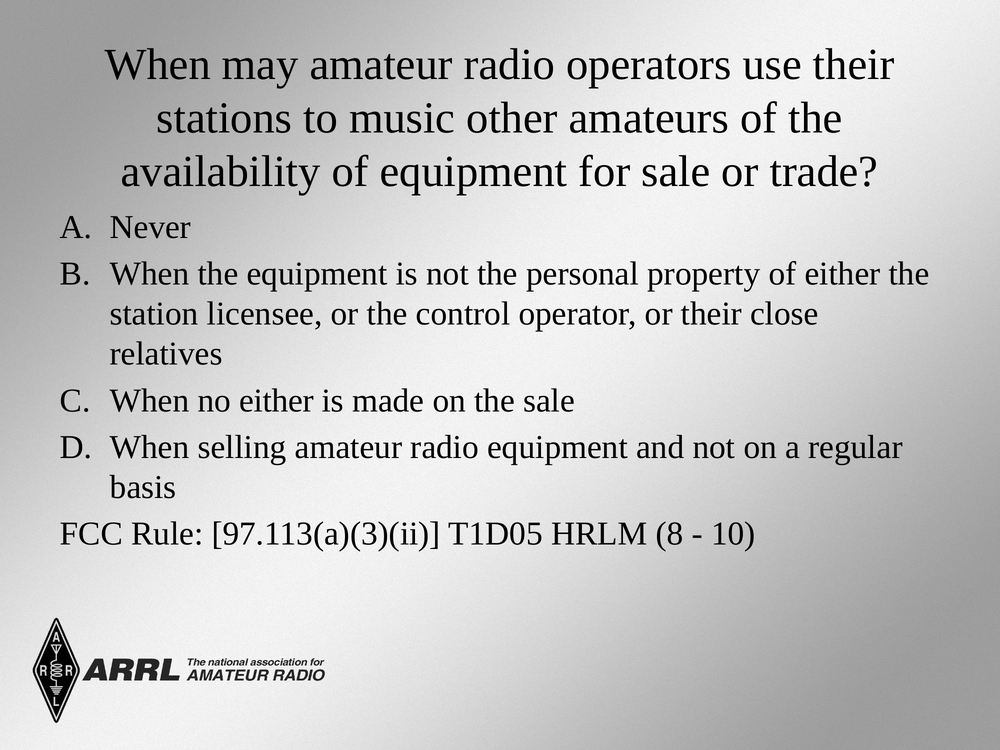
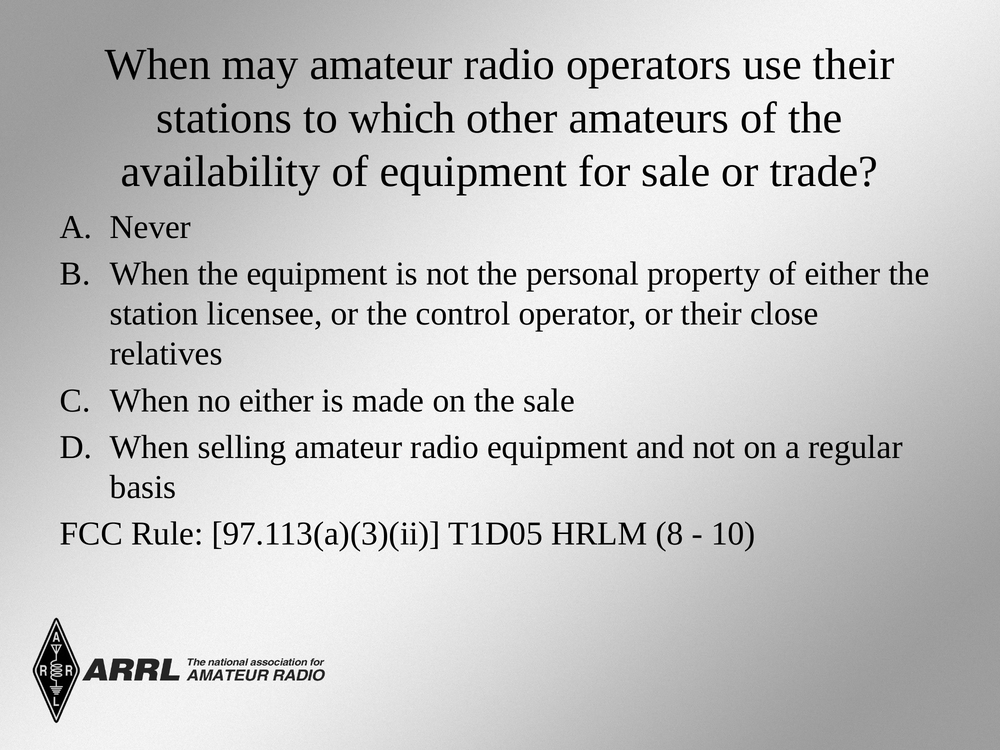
music: music -> which (402, 118)
